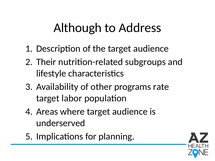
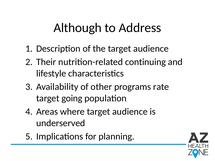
subgroups: subgroups -> continuing (145, 62)
labor: labor -> going (72, 98)
